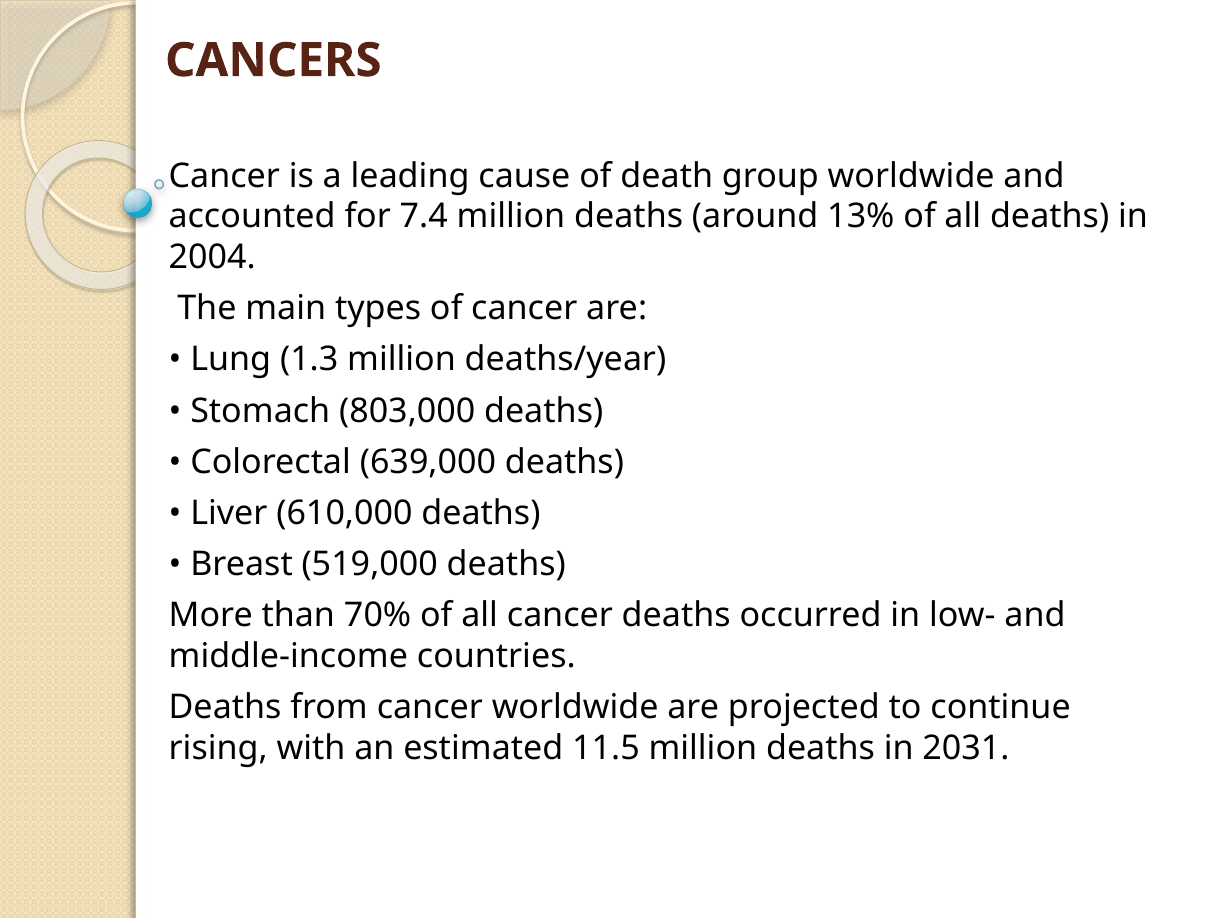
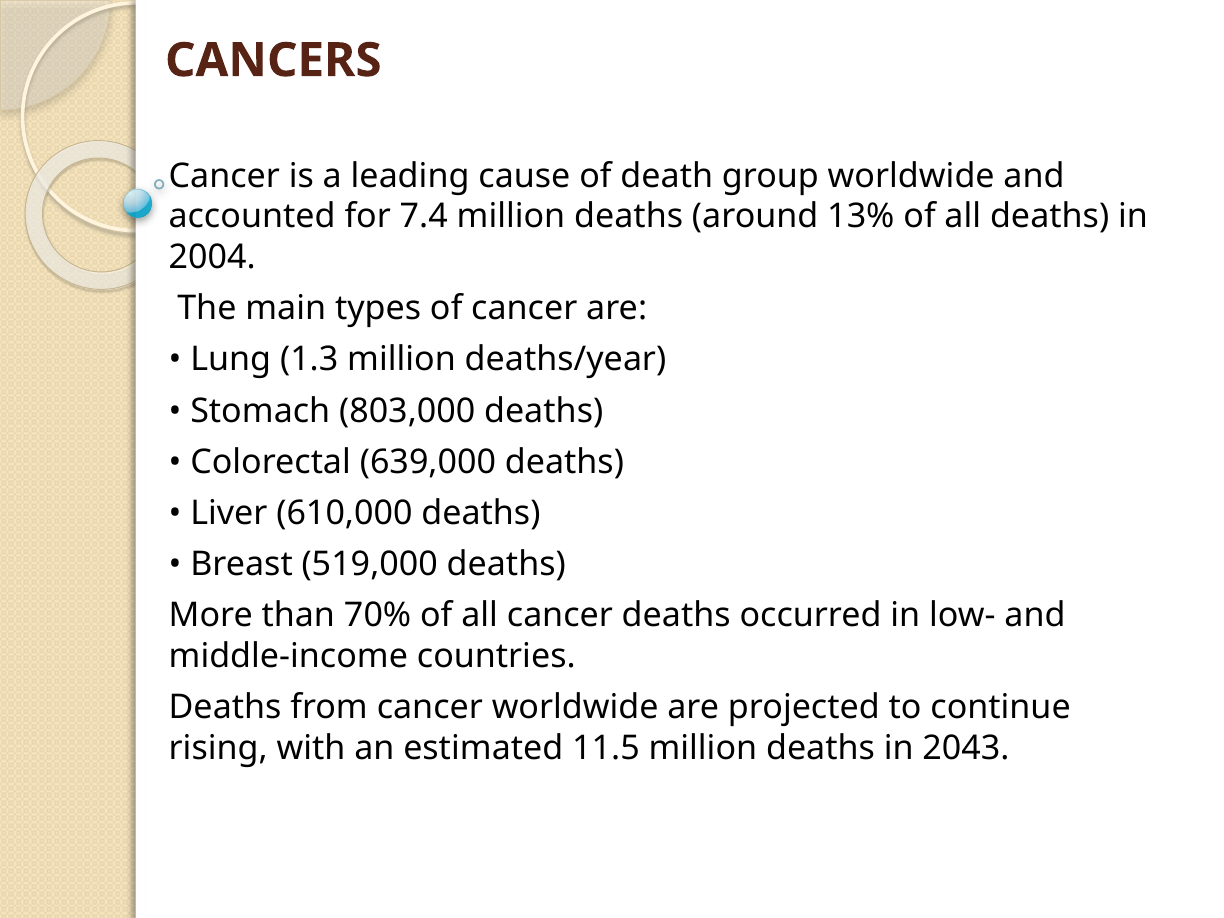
2031: 2031 -> 2043 (966, 748)
